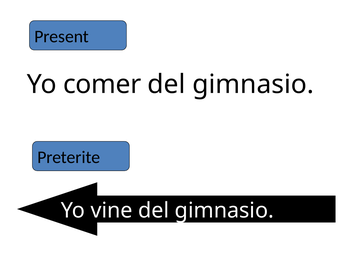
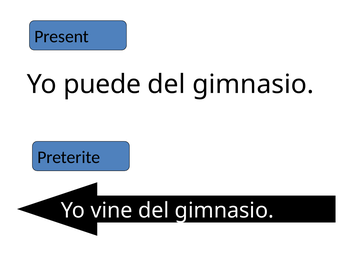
comer: comer -> puede (102, 84)
